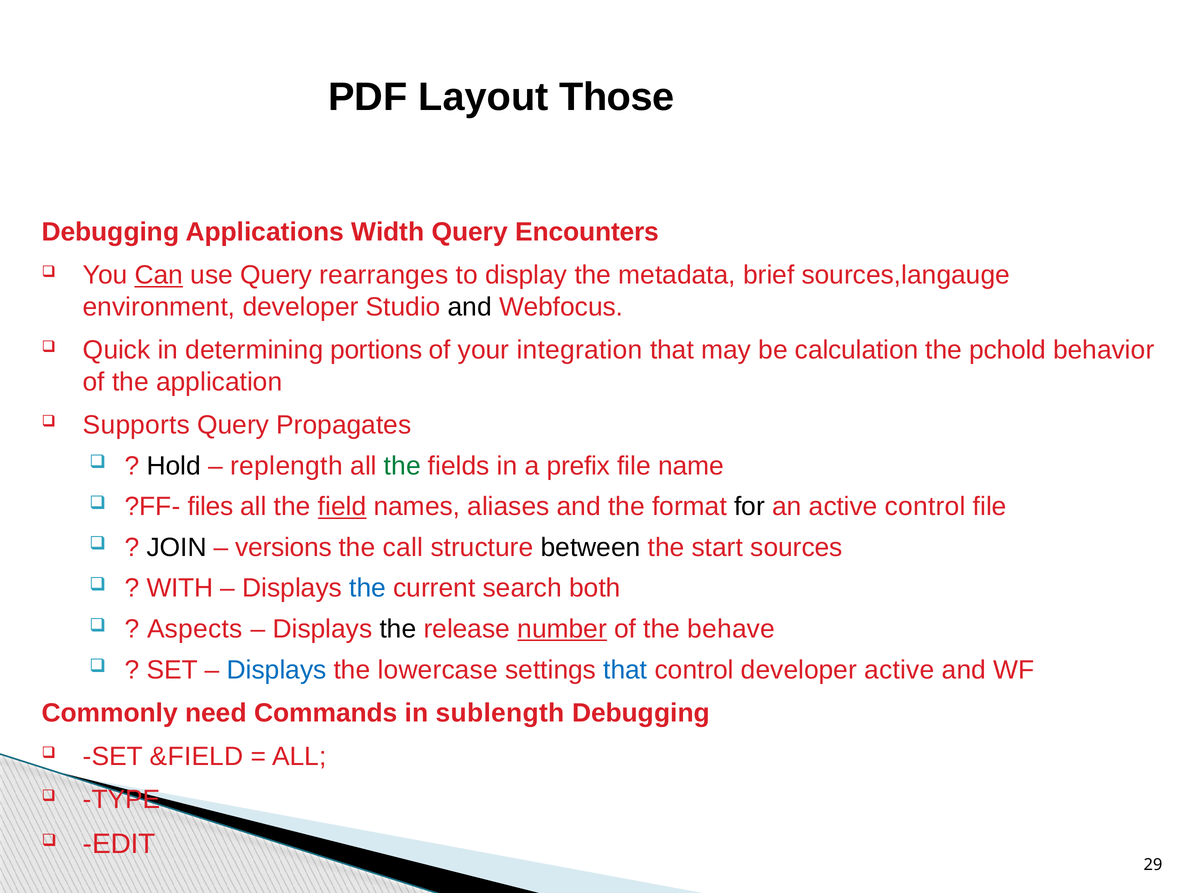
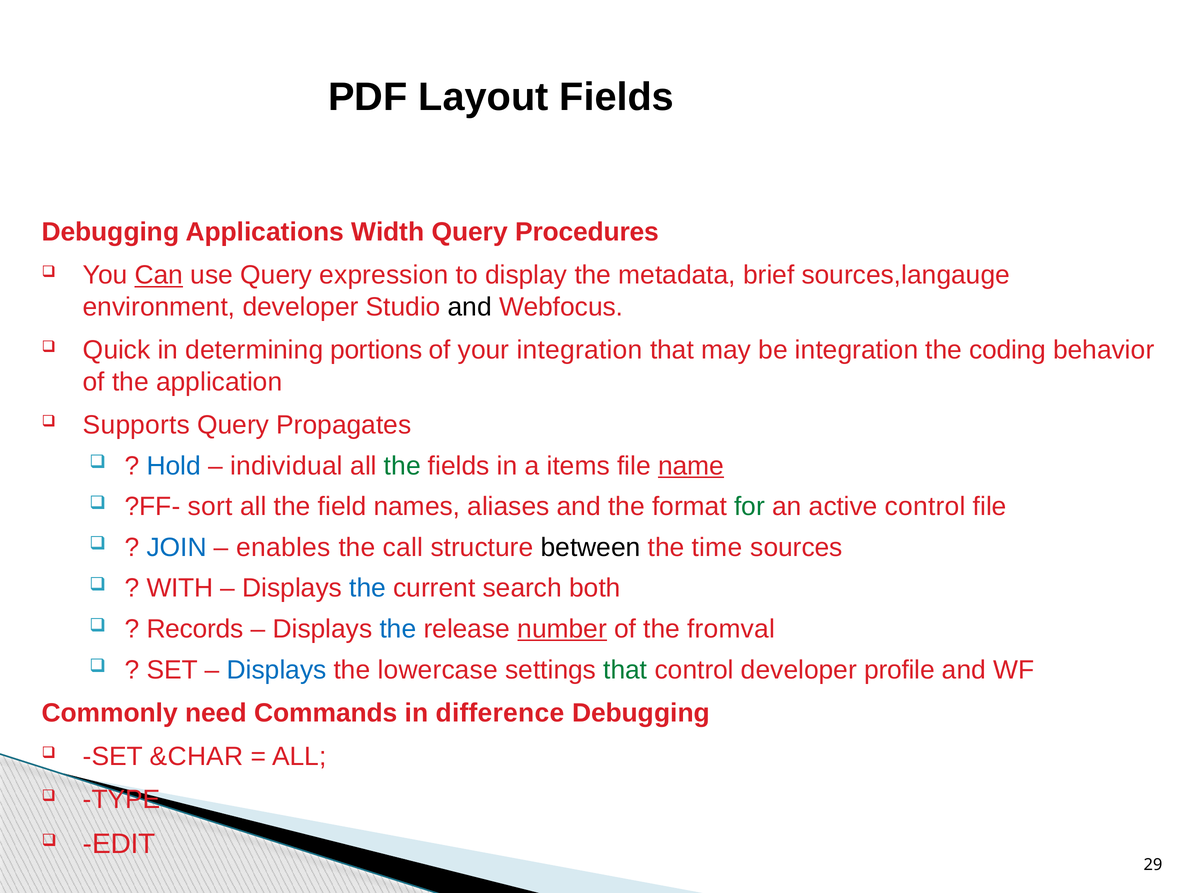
Layout Those: Those -> Fields (617, 97)
Encounters: Encounters -> Procedures (587, 232)
rearranges: rearranges -> expression (384, 275)
be calculation: calculation -> integration (857, 350)
pchold: pchold -> coding (1008, 350)
Hold colour: black -> blue (174, 466)
replength: replength -> individual (287, 466)
prefix: prefix -> items (578, 466)
name underline: none -> present (691, 466)
files: files -> sort (210, 507)
field underline: present -> none (342, 507)
for colour: black -> green (750, 507)
JOIN colour: black -> blue (177, 548)
versions: versions -> enables (283, 548)
start: start -> time (717, 548)
Aspects: Aspects -> Records (195, 629)
the colour: black -> blue (398, 629)
behave: behave -> fromval (731, 629)
that colour: blue -> green (625, 670)
developer active: active -> profile (900, 670)
sublength: sublength -> difference (500, 713)
&FIELD: &FIELD -> &CHAR (197, 757)
